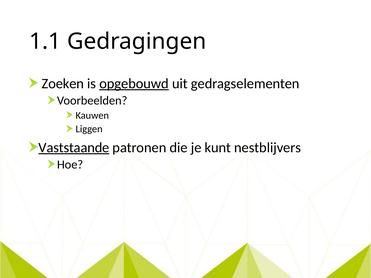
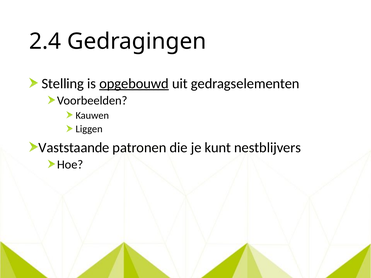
1.1: 1.1 -> 2.4 (45, 42)
Zoeken: Zoeken -> Stelling (63, 84)
Vaststaande underline: present -> none (74, 148)
